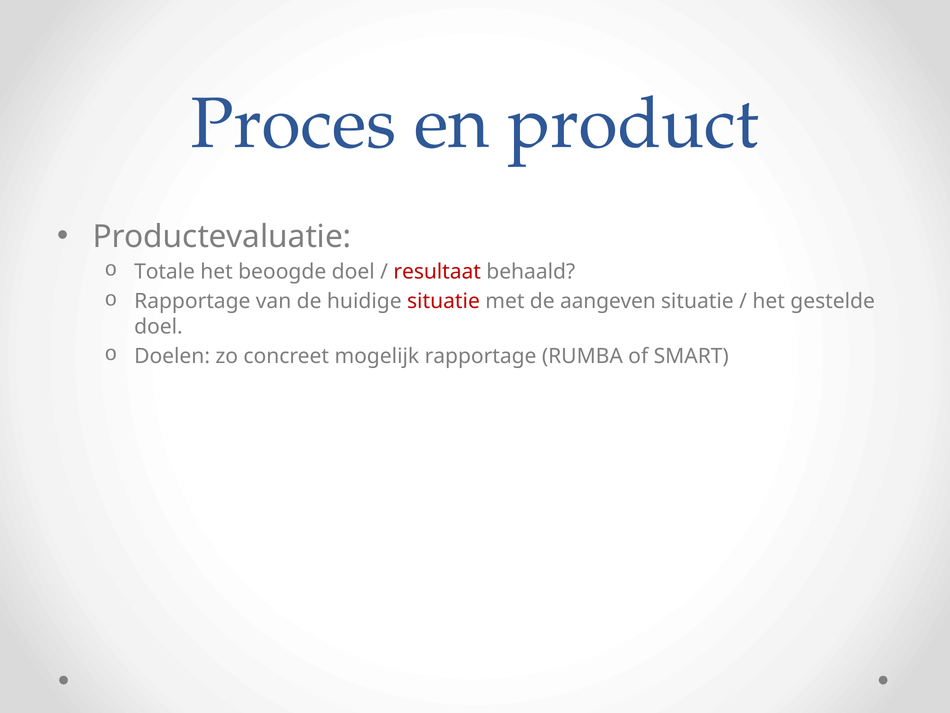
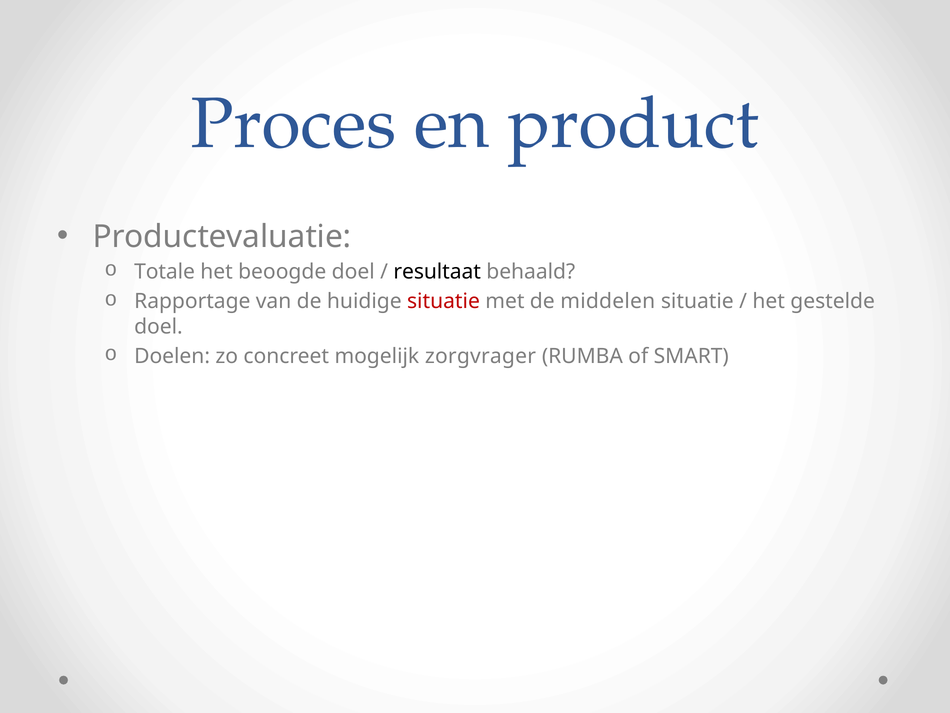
resultaat colour: red -> black (437, 272)
aangeven: aangeven -> middelen (608, 301)
mogelijk rapportage: rapportage -> zorgvrager (480, 356)
